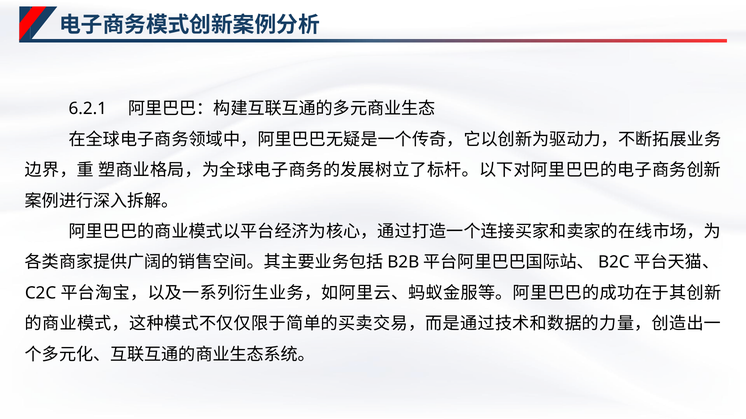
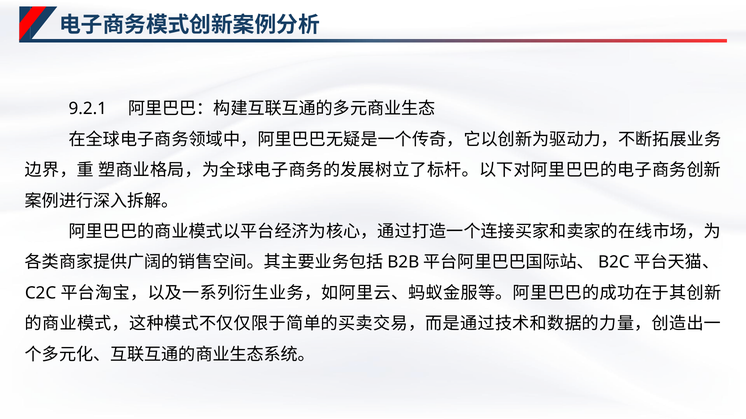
6.2.1: 6.2.1 -> 9.2.1 (88, 109)
